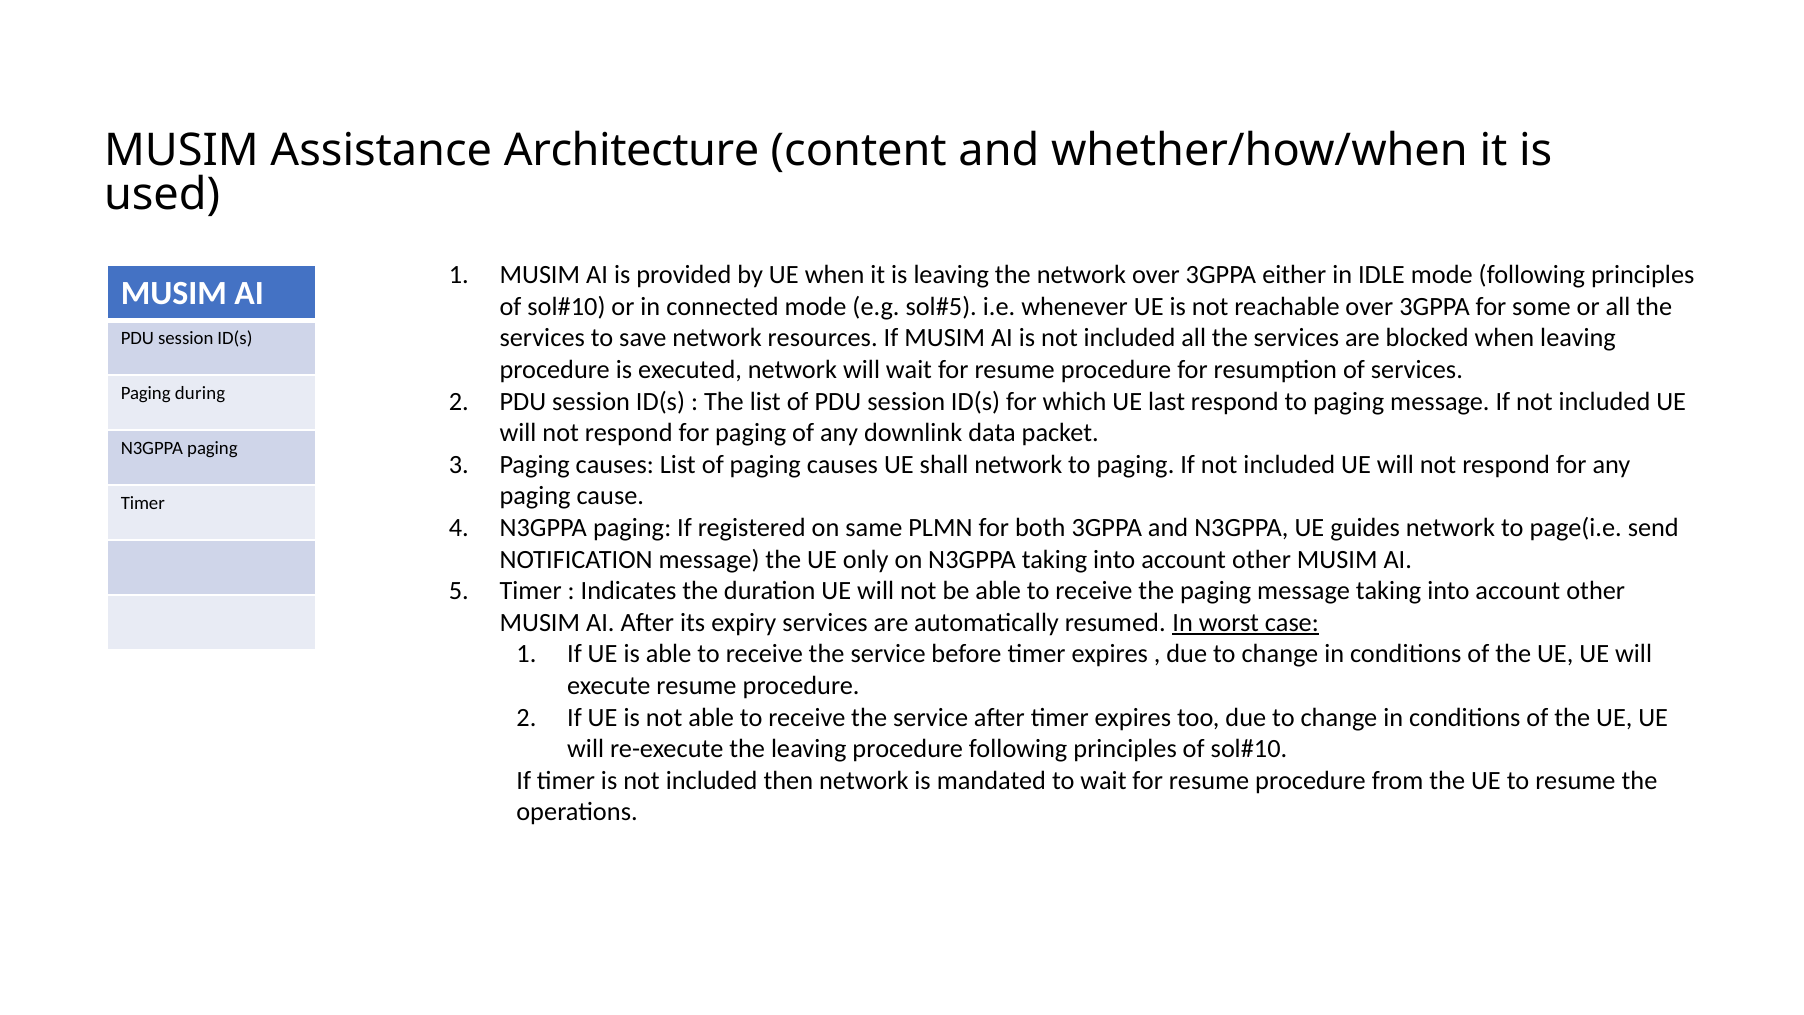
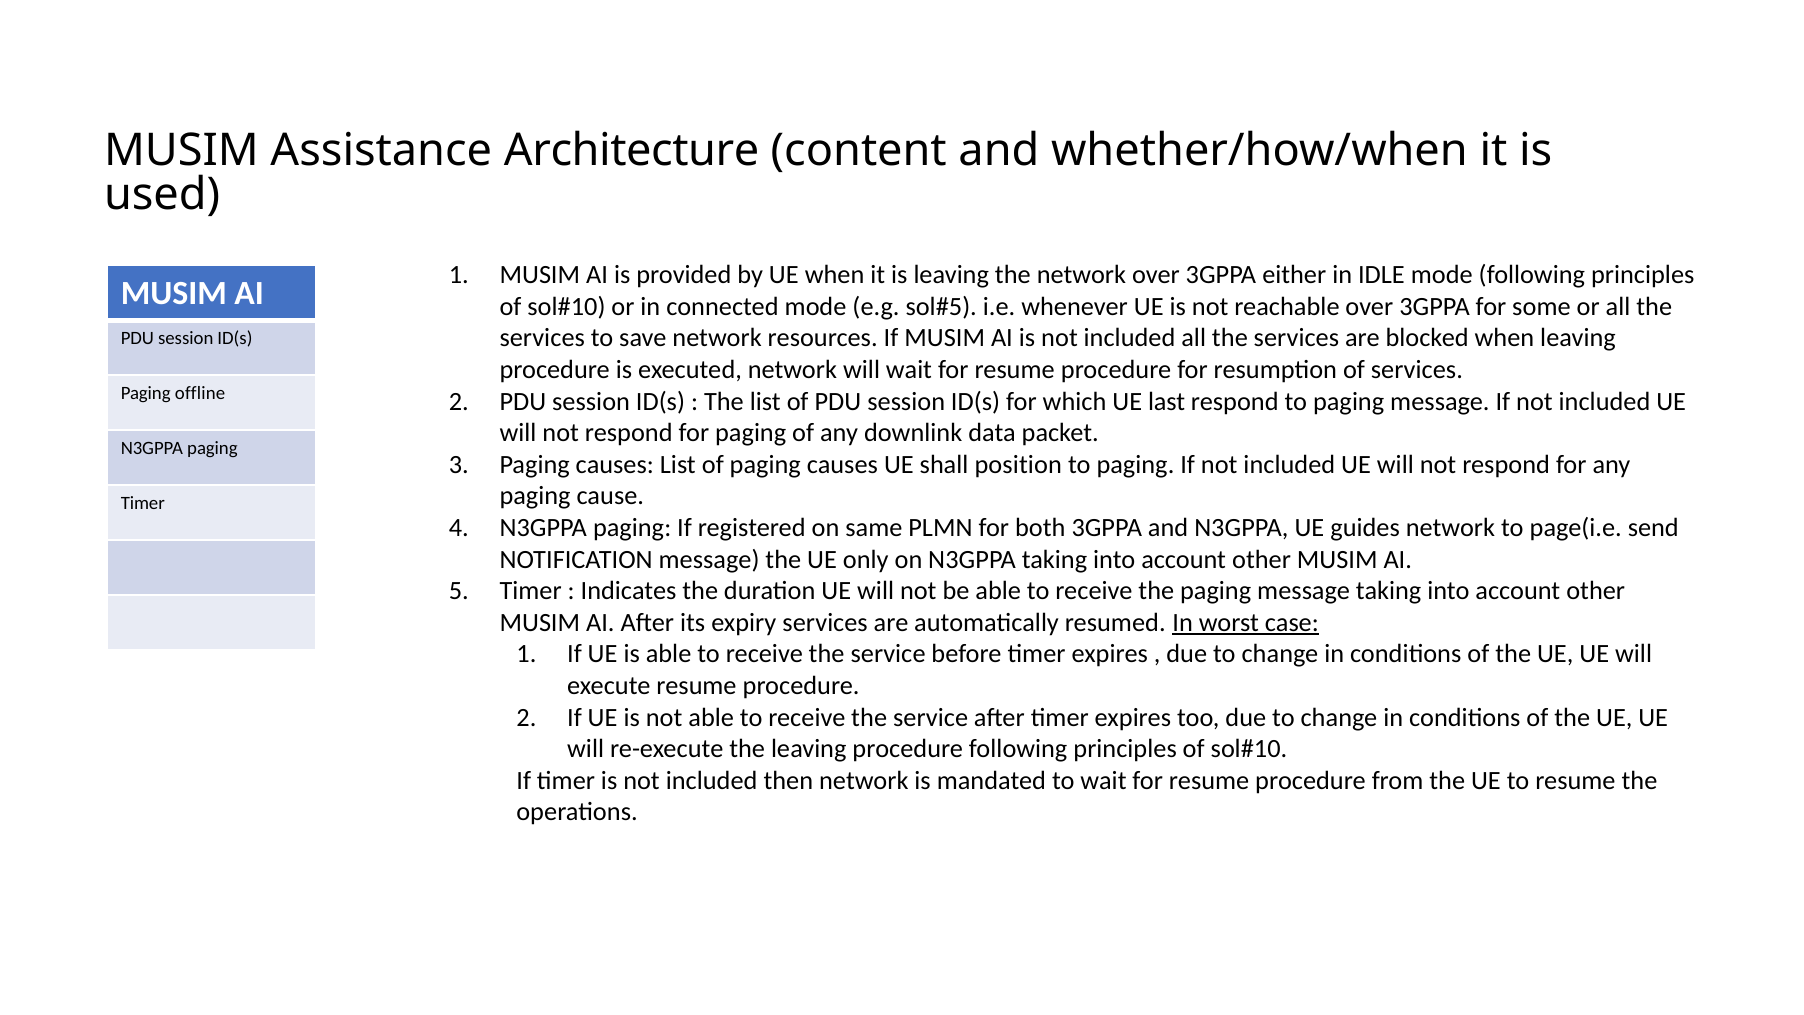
during: during -> offline (200, 393)
shall network: network -> position (1018, 464)
